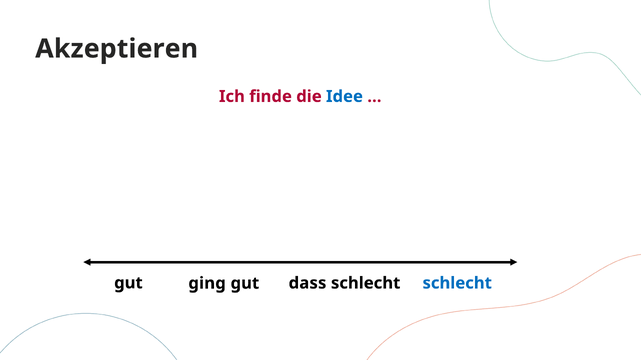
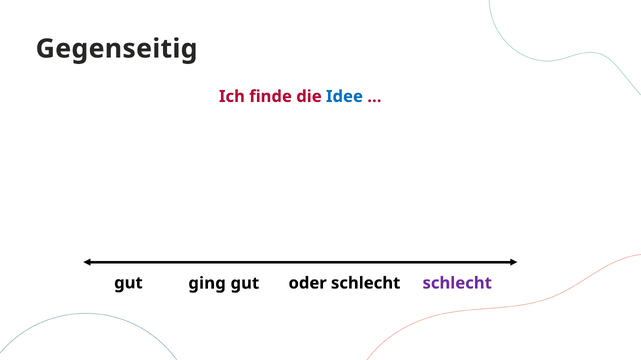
Akzeptieren: Akzeptieren -> Gegenseitig (117, 49)
dass: dass -> oder (308, 283)
schlecht colour: blue -> purple (457, 283)
